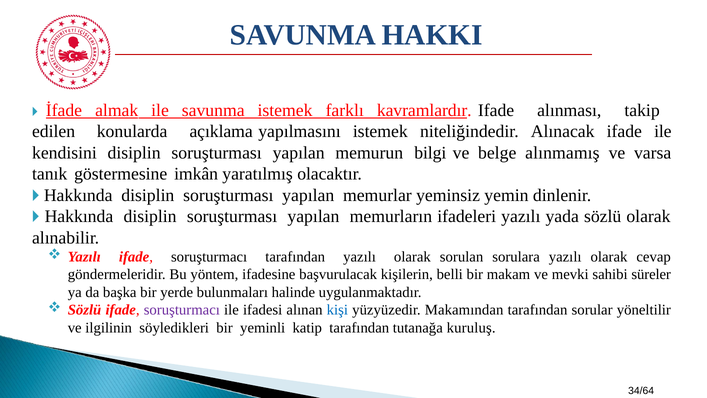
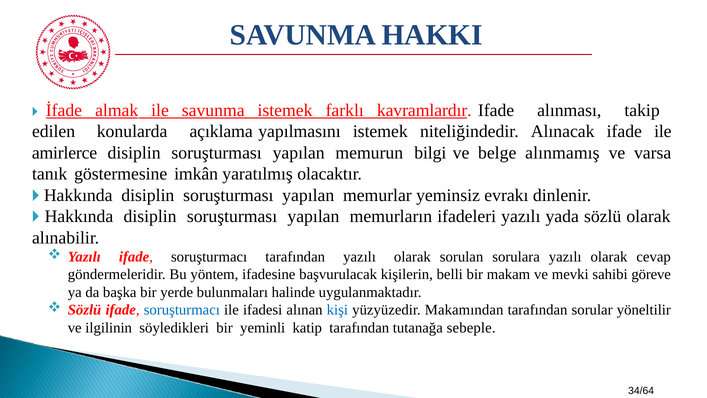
kendisini: kendisini -> amirlerce (65, 153)
yemin: yemin -> evrakı (506, 195)
süreler: süreler -> göreve (651, 274)
soruşturmacı colour: purple -> blue (182, 310)
kuruluş: kuruluş -> sebeple (471, 327)
